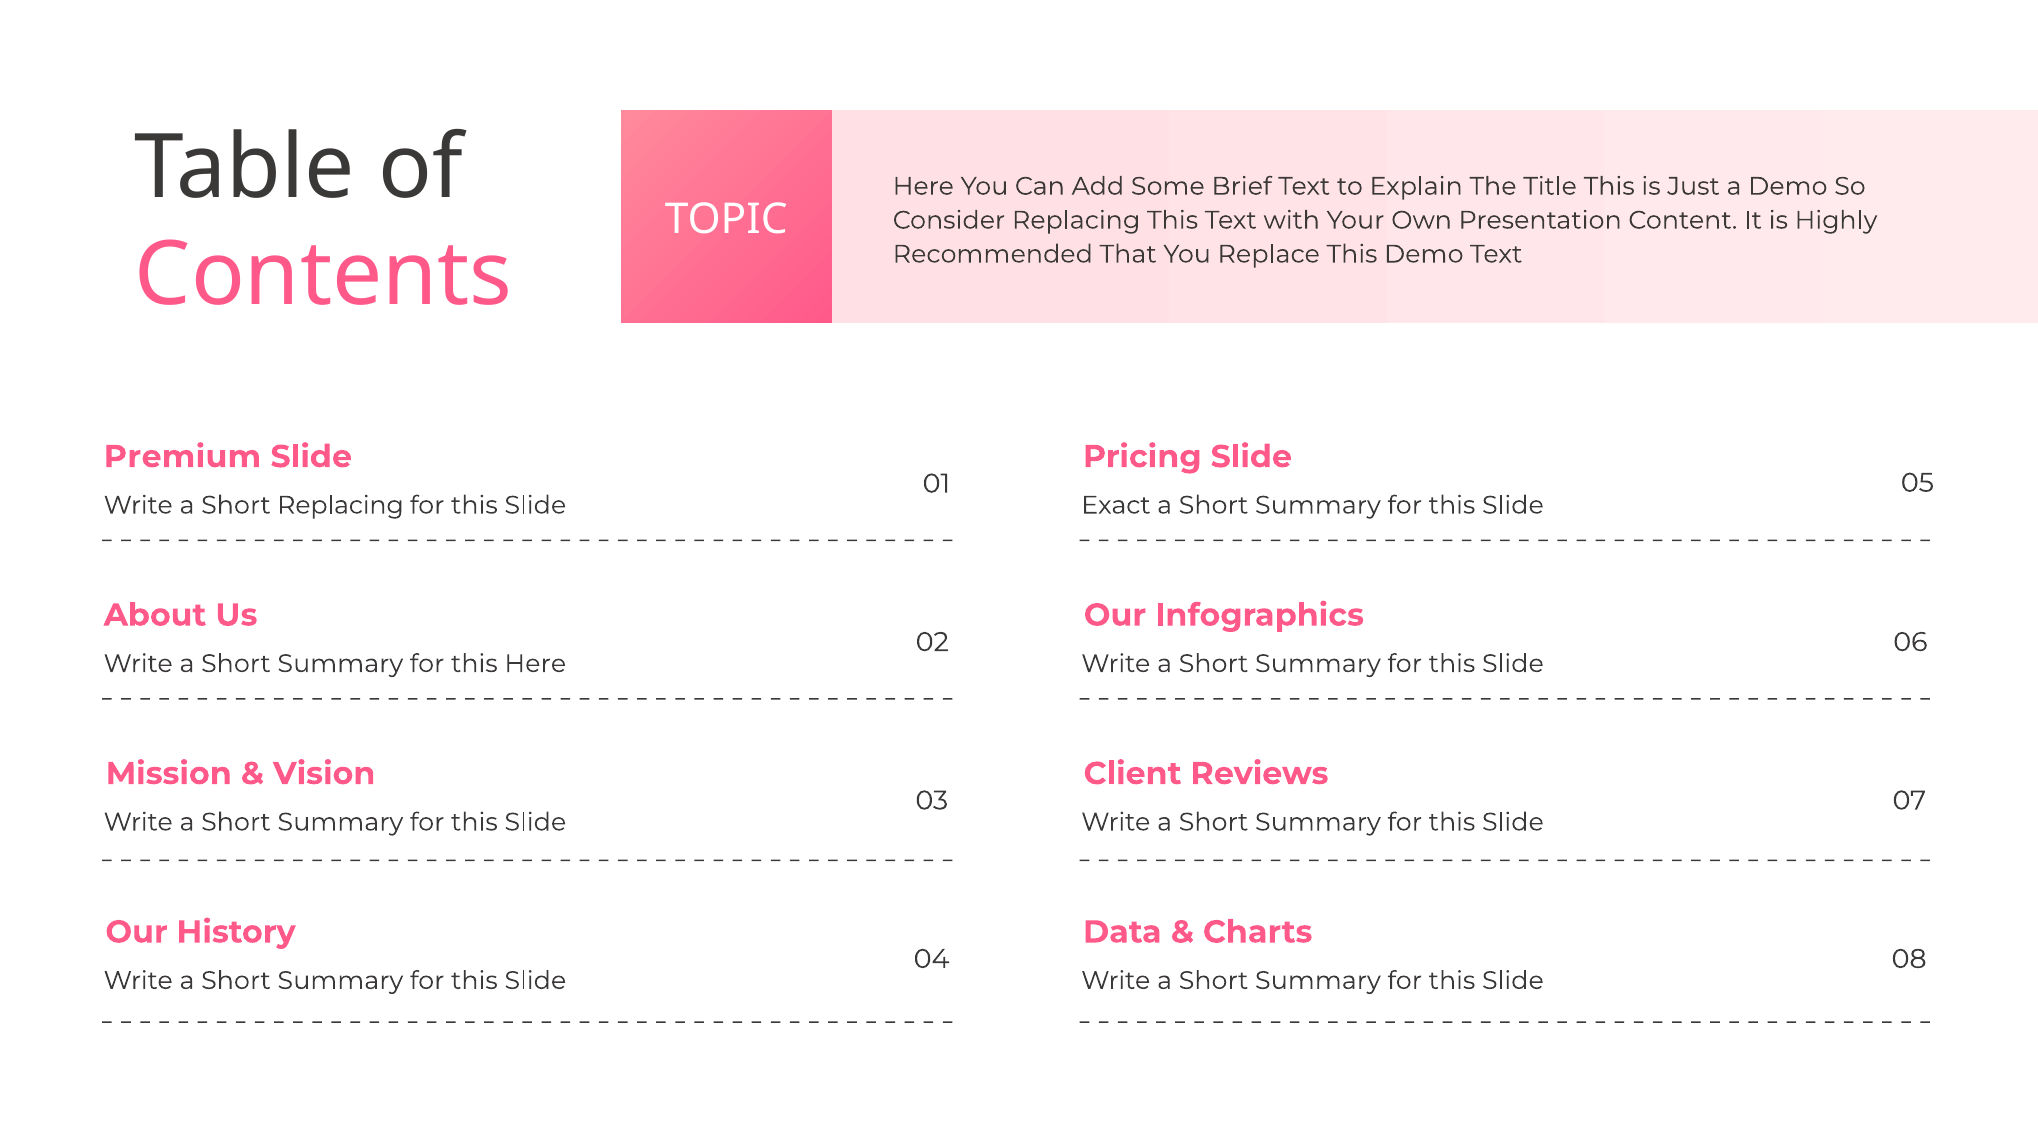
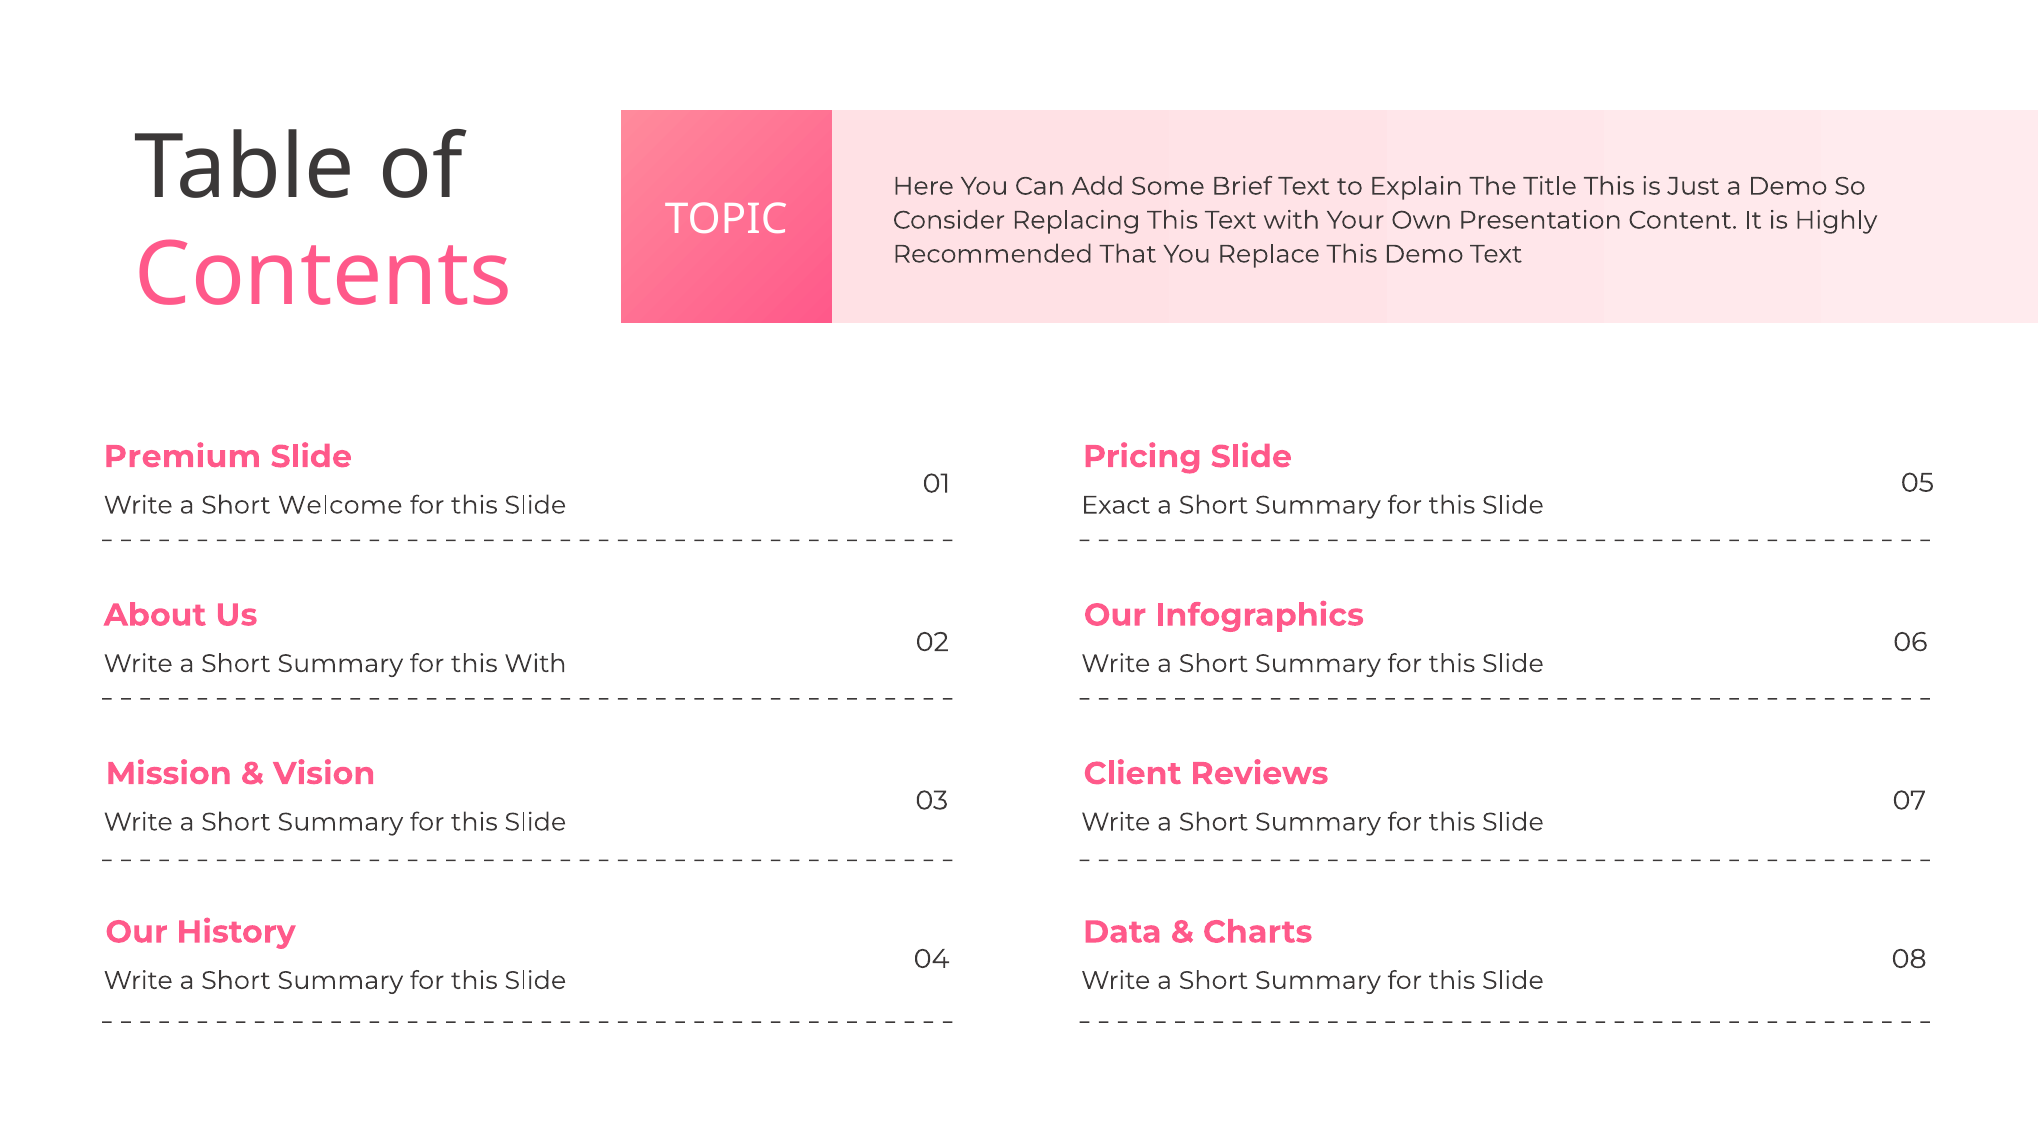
Short Replacing: Replacing -> Welcome (340, 505)
this Here: Here -> With (535, 664)
